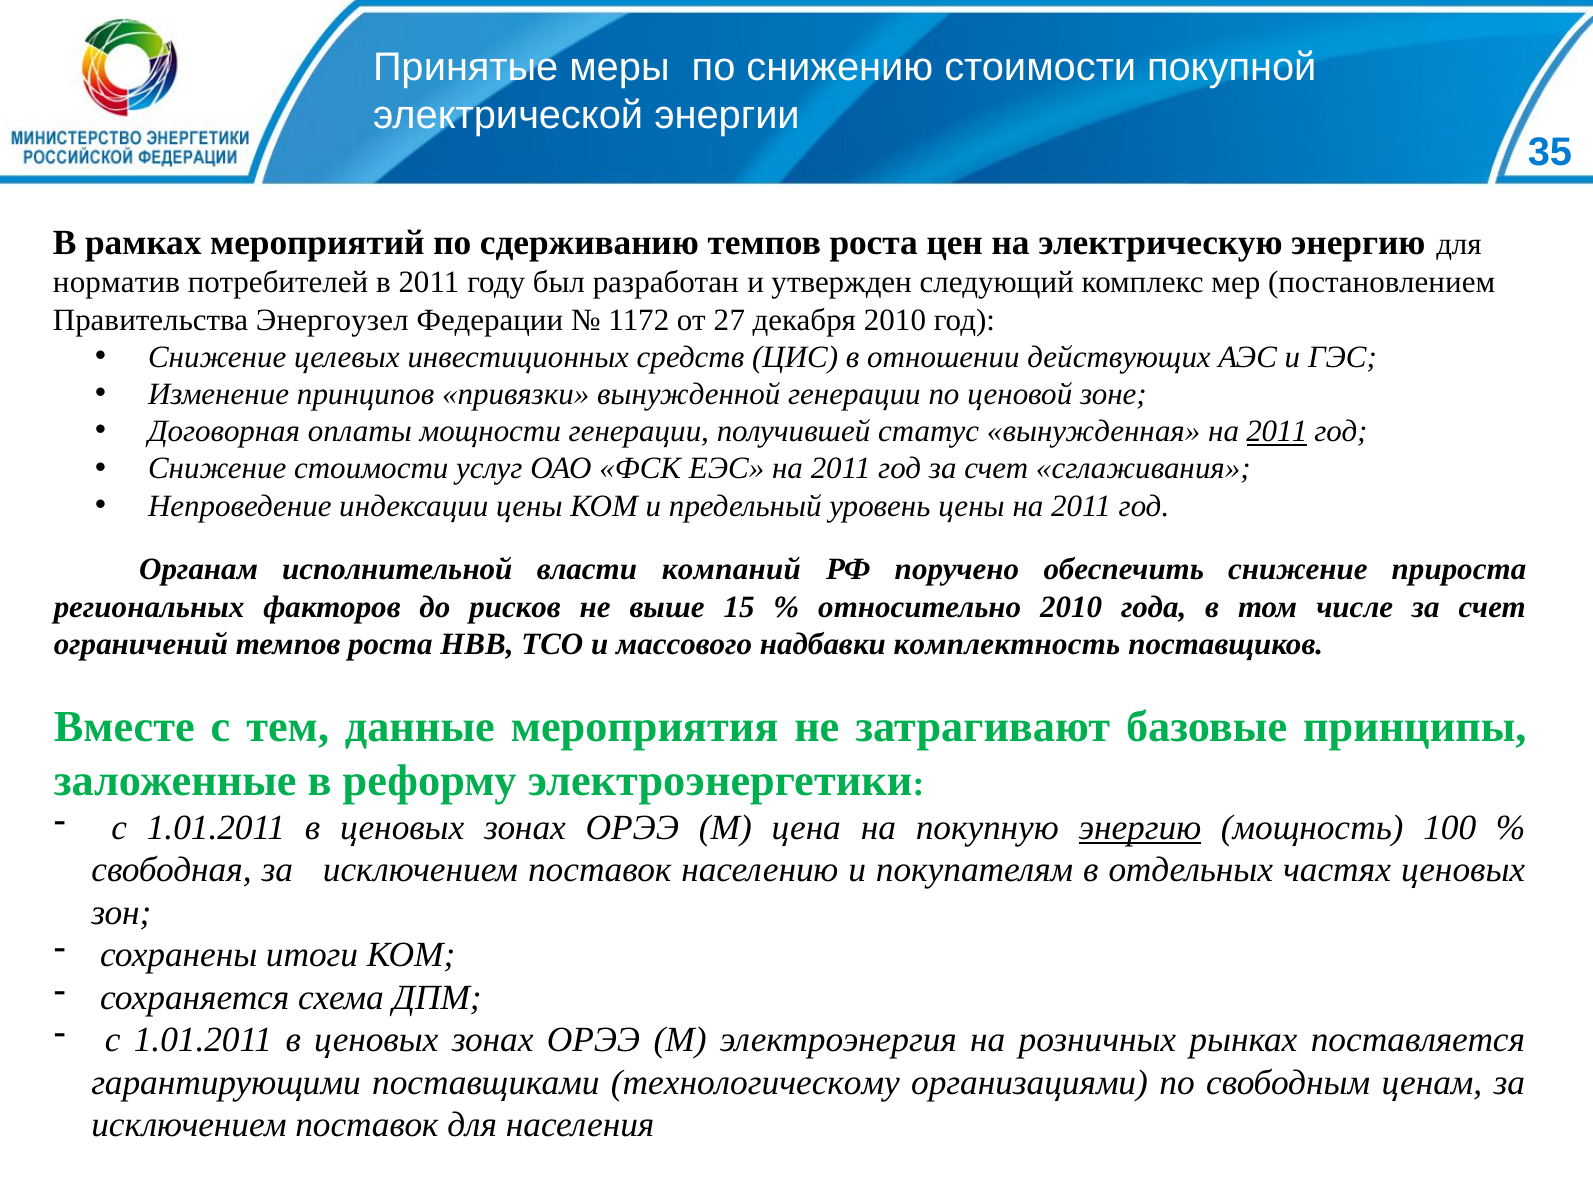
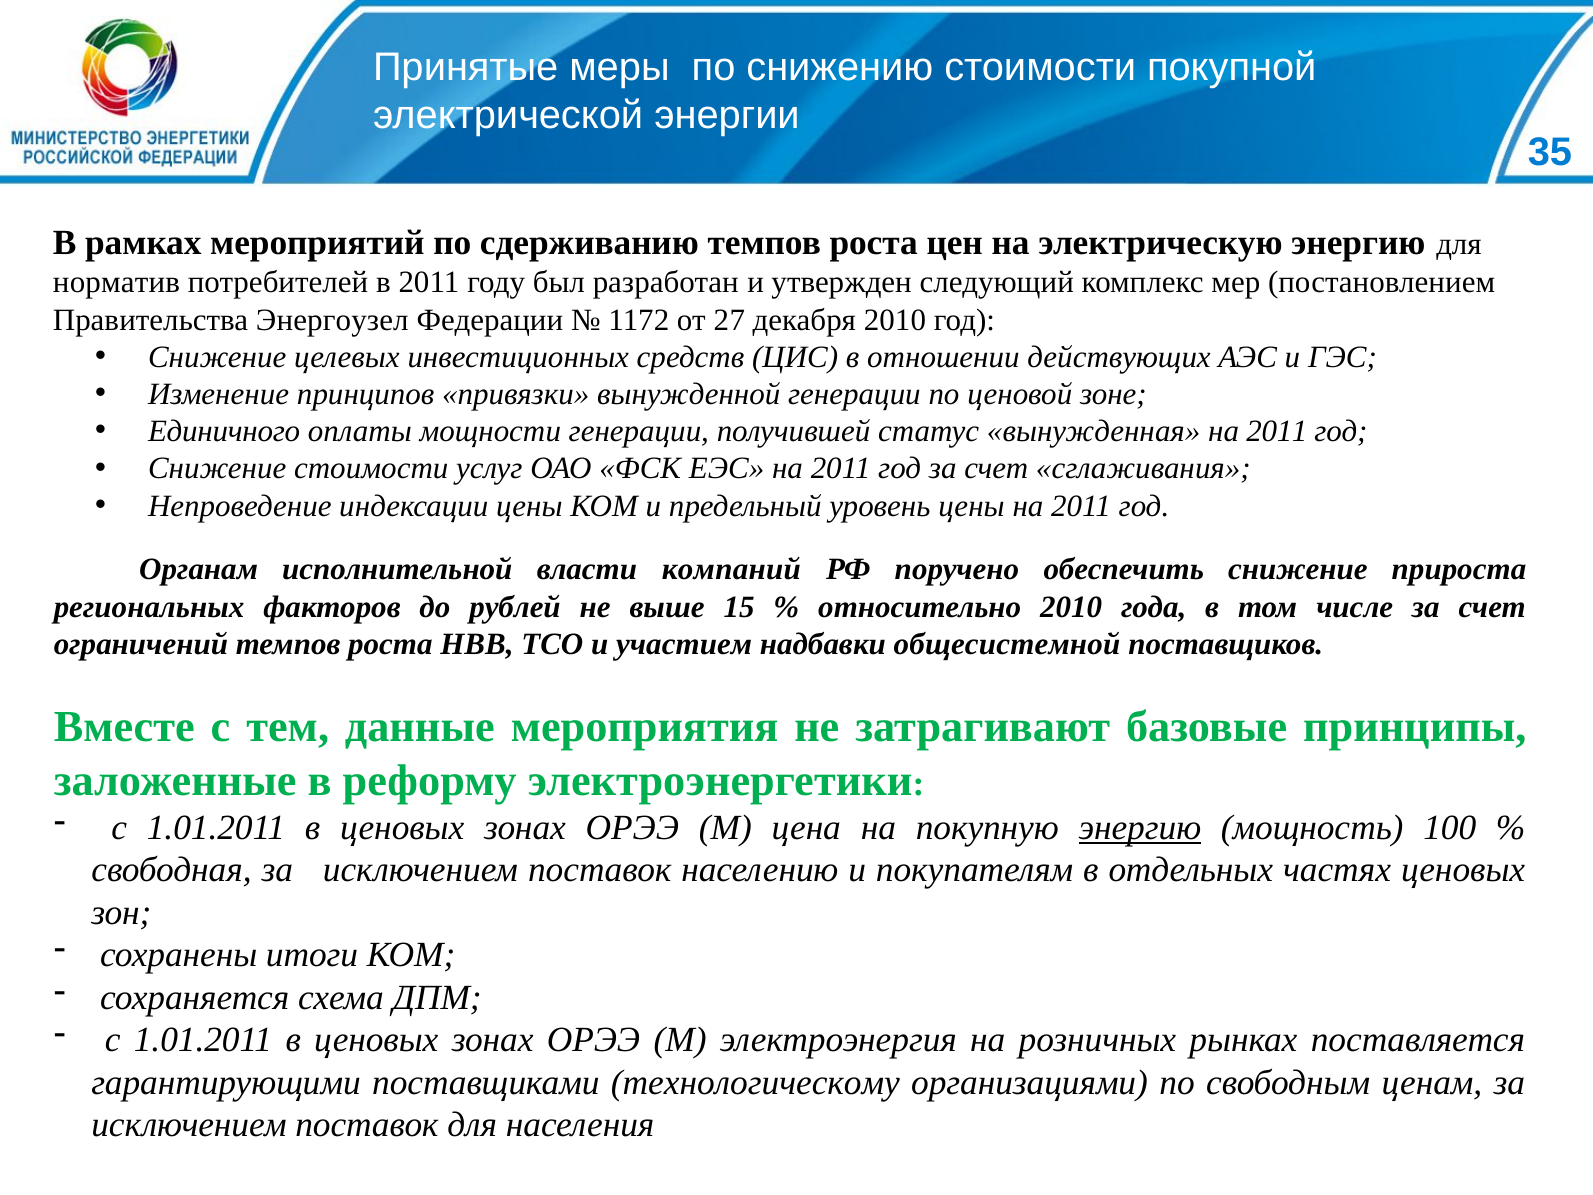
Договорная: Договорная -> Единичного (224, 431)
2011 underline: present -> none (1277, 431)
рисков: рисков -> рублей (515, 607)
массового: массового -> участием (684, 644)
комплектность: комплектность -> общесистемной (1007, 644)
